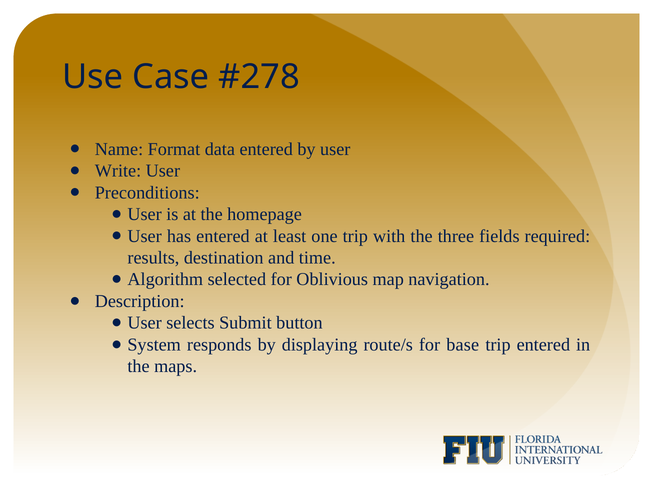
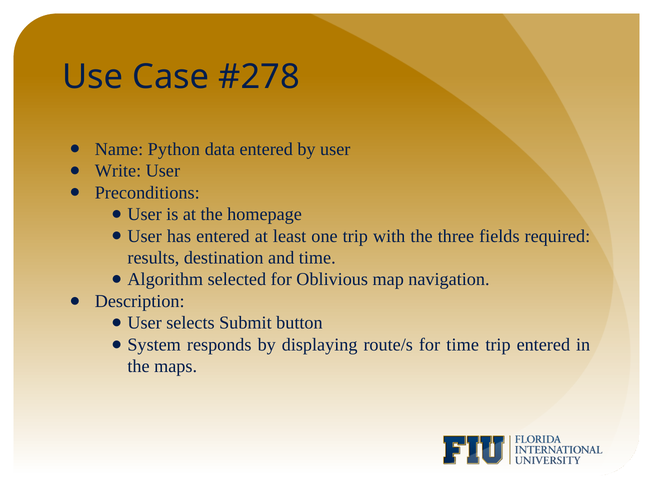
Format: Format -> Python (174, 149)
for base: base -> time (463, 345)
